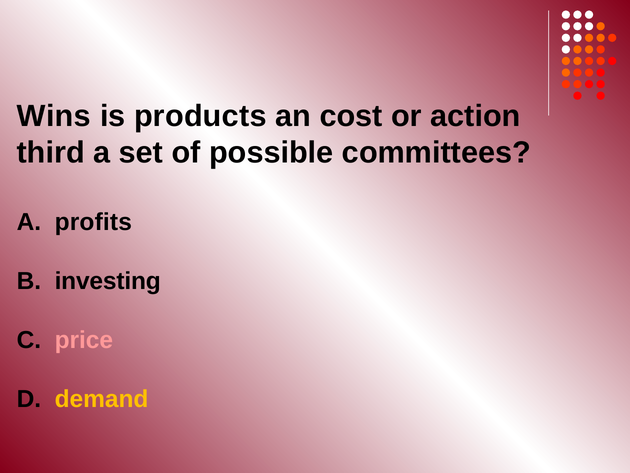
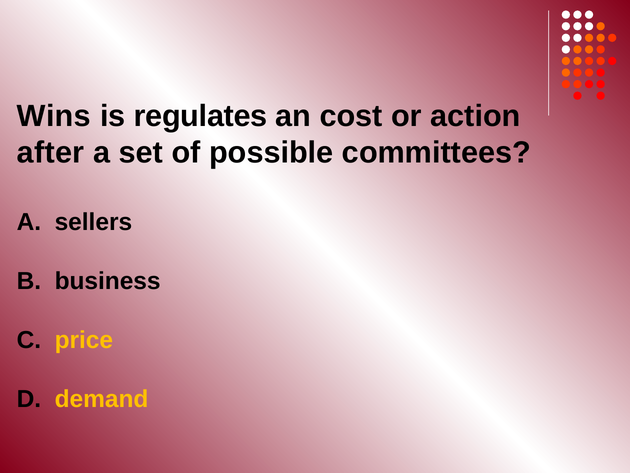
products: products -> regulates (201, 116)
third: third -> after (51, 153)
profits: profits -> sellers (93, 222)
investing: investing -> business (108, 281)
price colour: pink -> yellow (84, 340)
